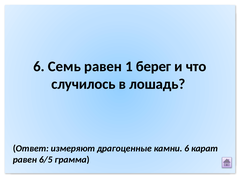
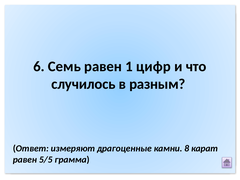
берег: берег -> цифр (153, 67)
лошадь: лошадь -> разным (157, 84)
камни 6: 6 -> 8 (187, 148)
6/5: 6/5 -> 5/5 (46, 160)
